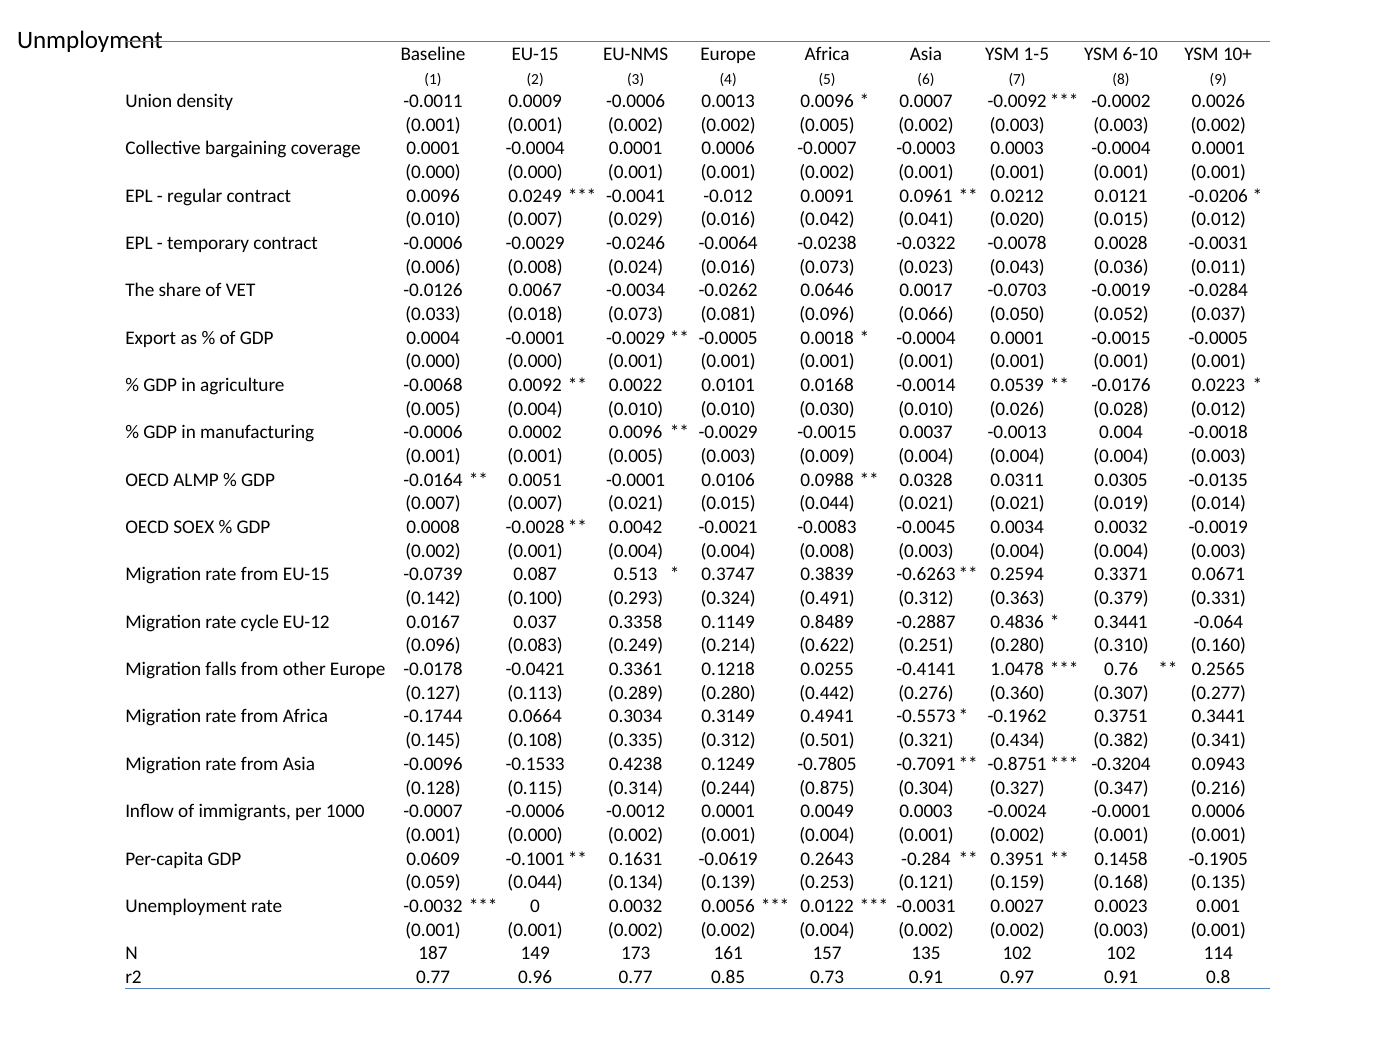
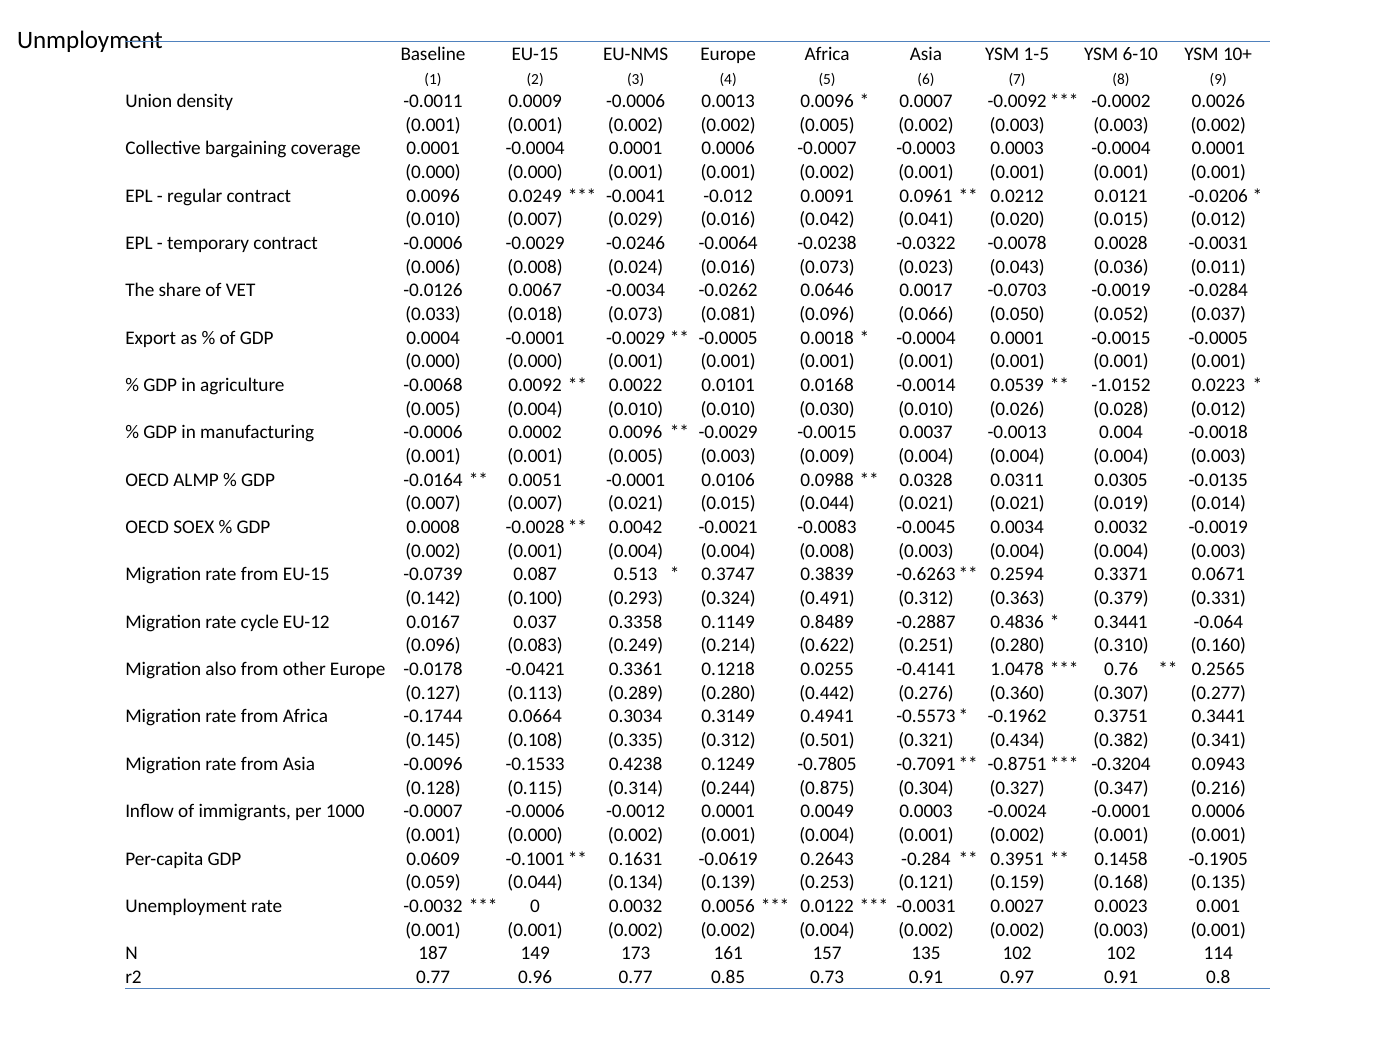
-0.0176: -0.0176 -> -1.0152 (1121, 385)
falls: falls -> also (221, 669)
